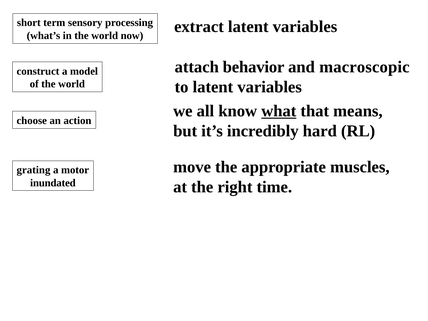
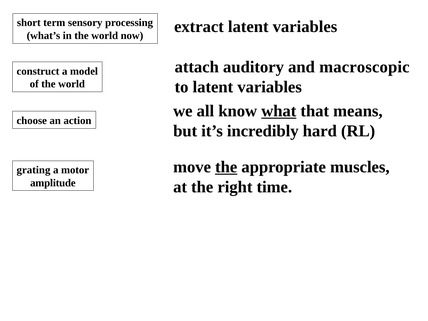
behavior: behavior -> auditory (254, 67)
the underline: none -> present (226, 167)
inundated: inundated -> amplitude (53, 183)
